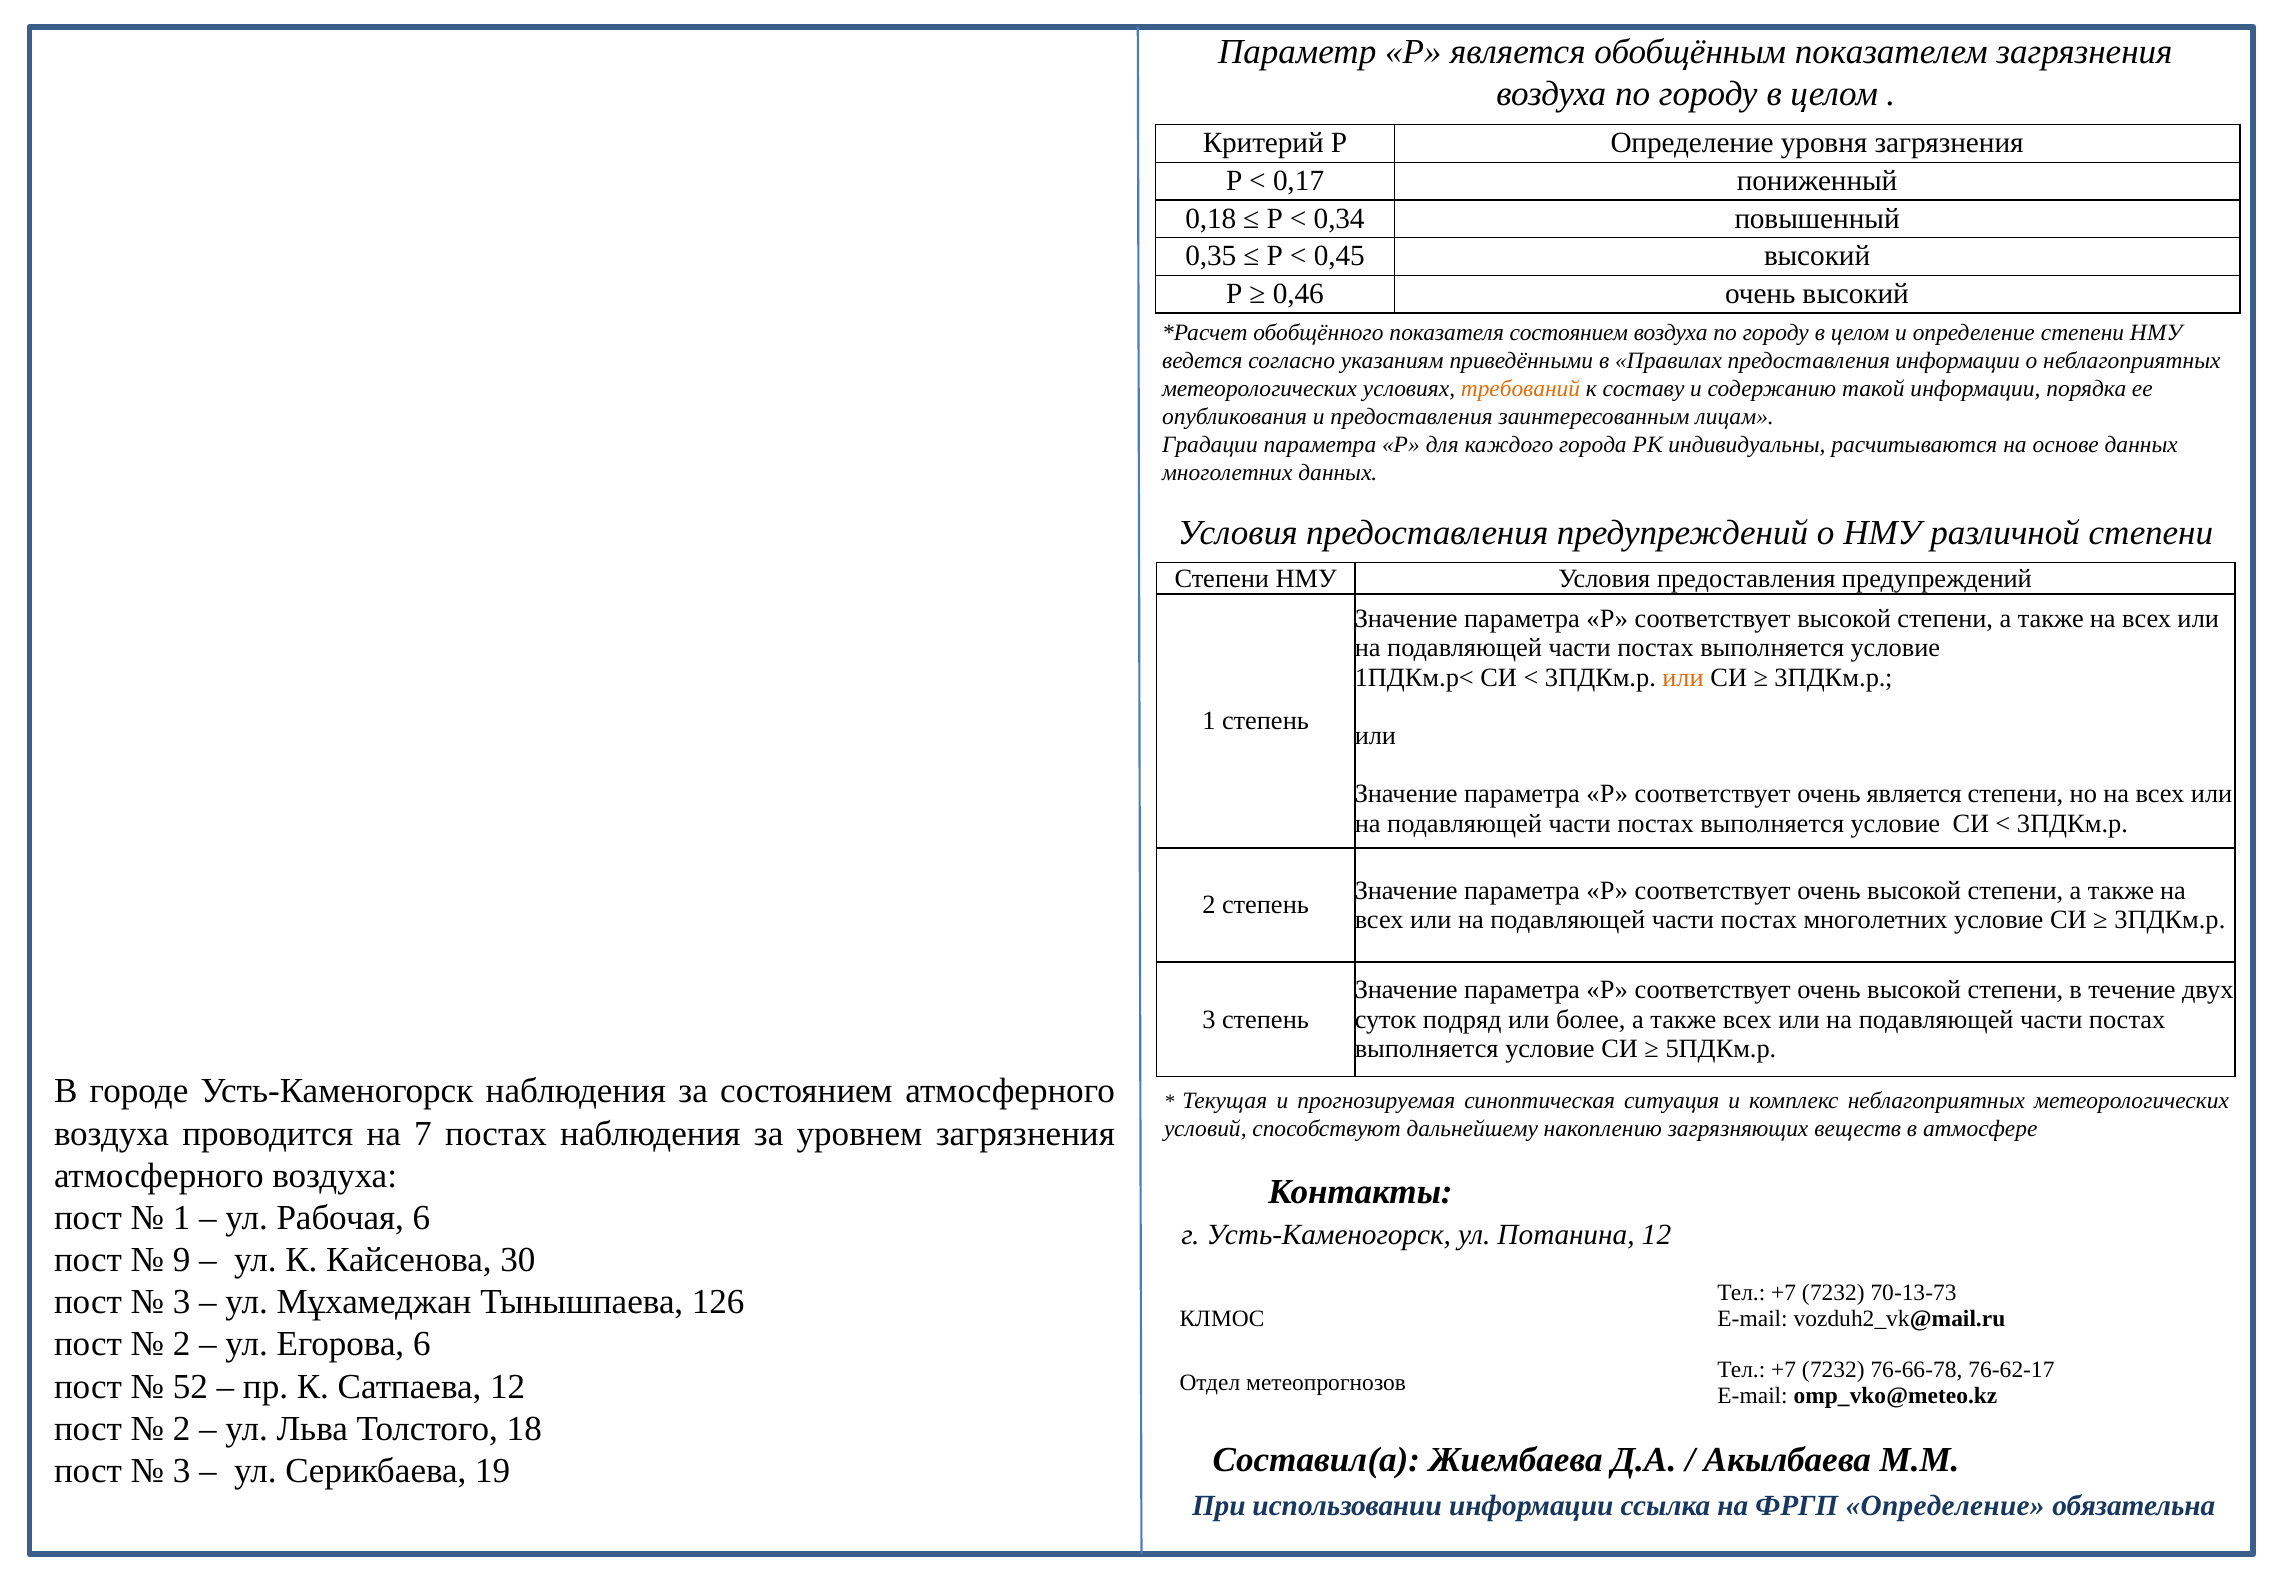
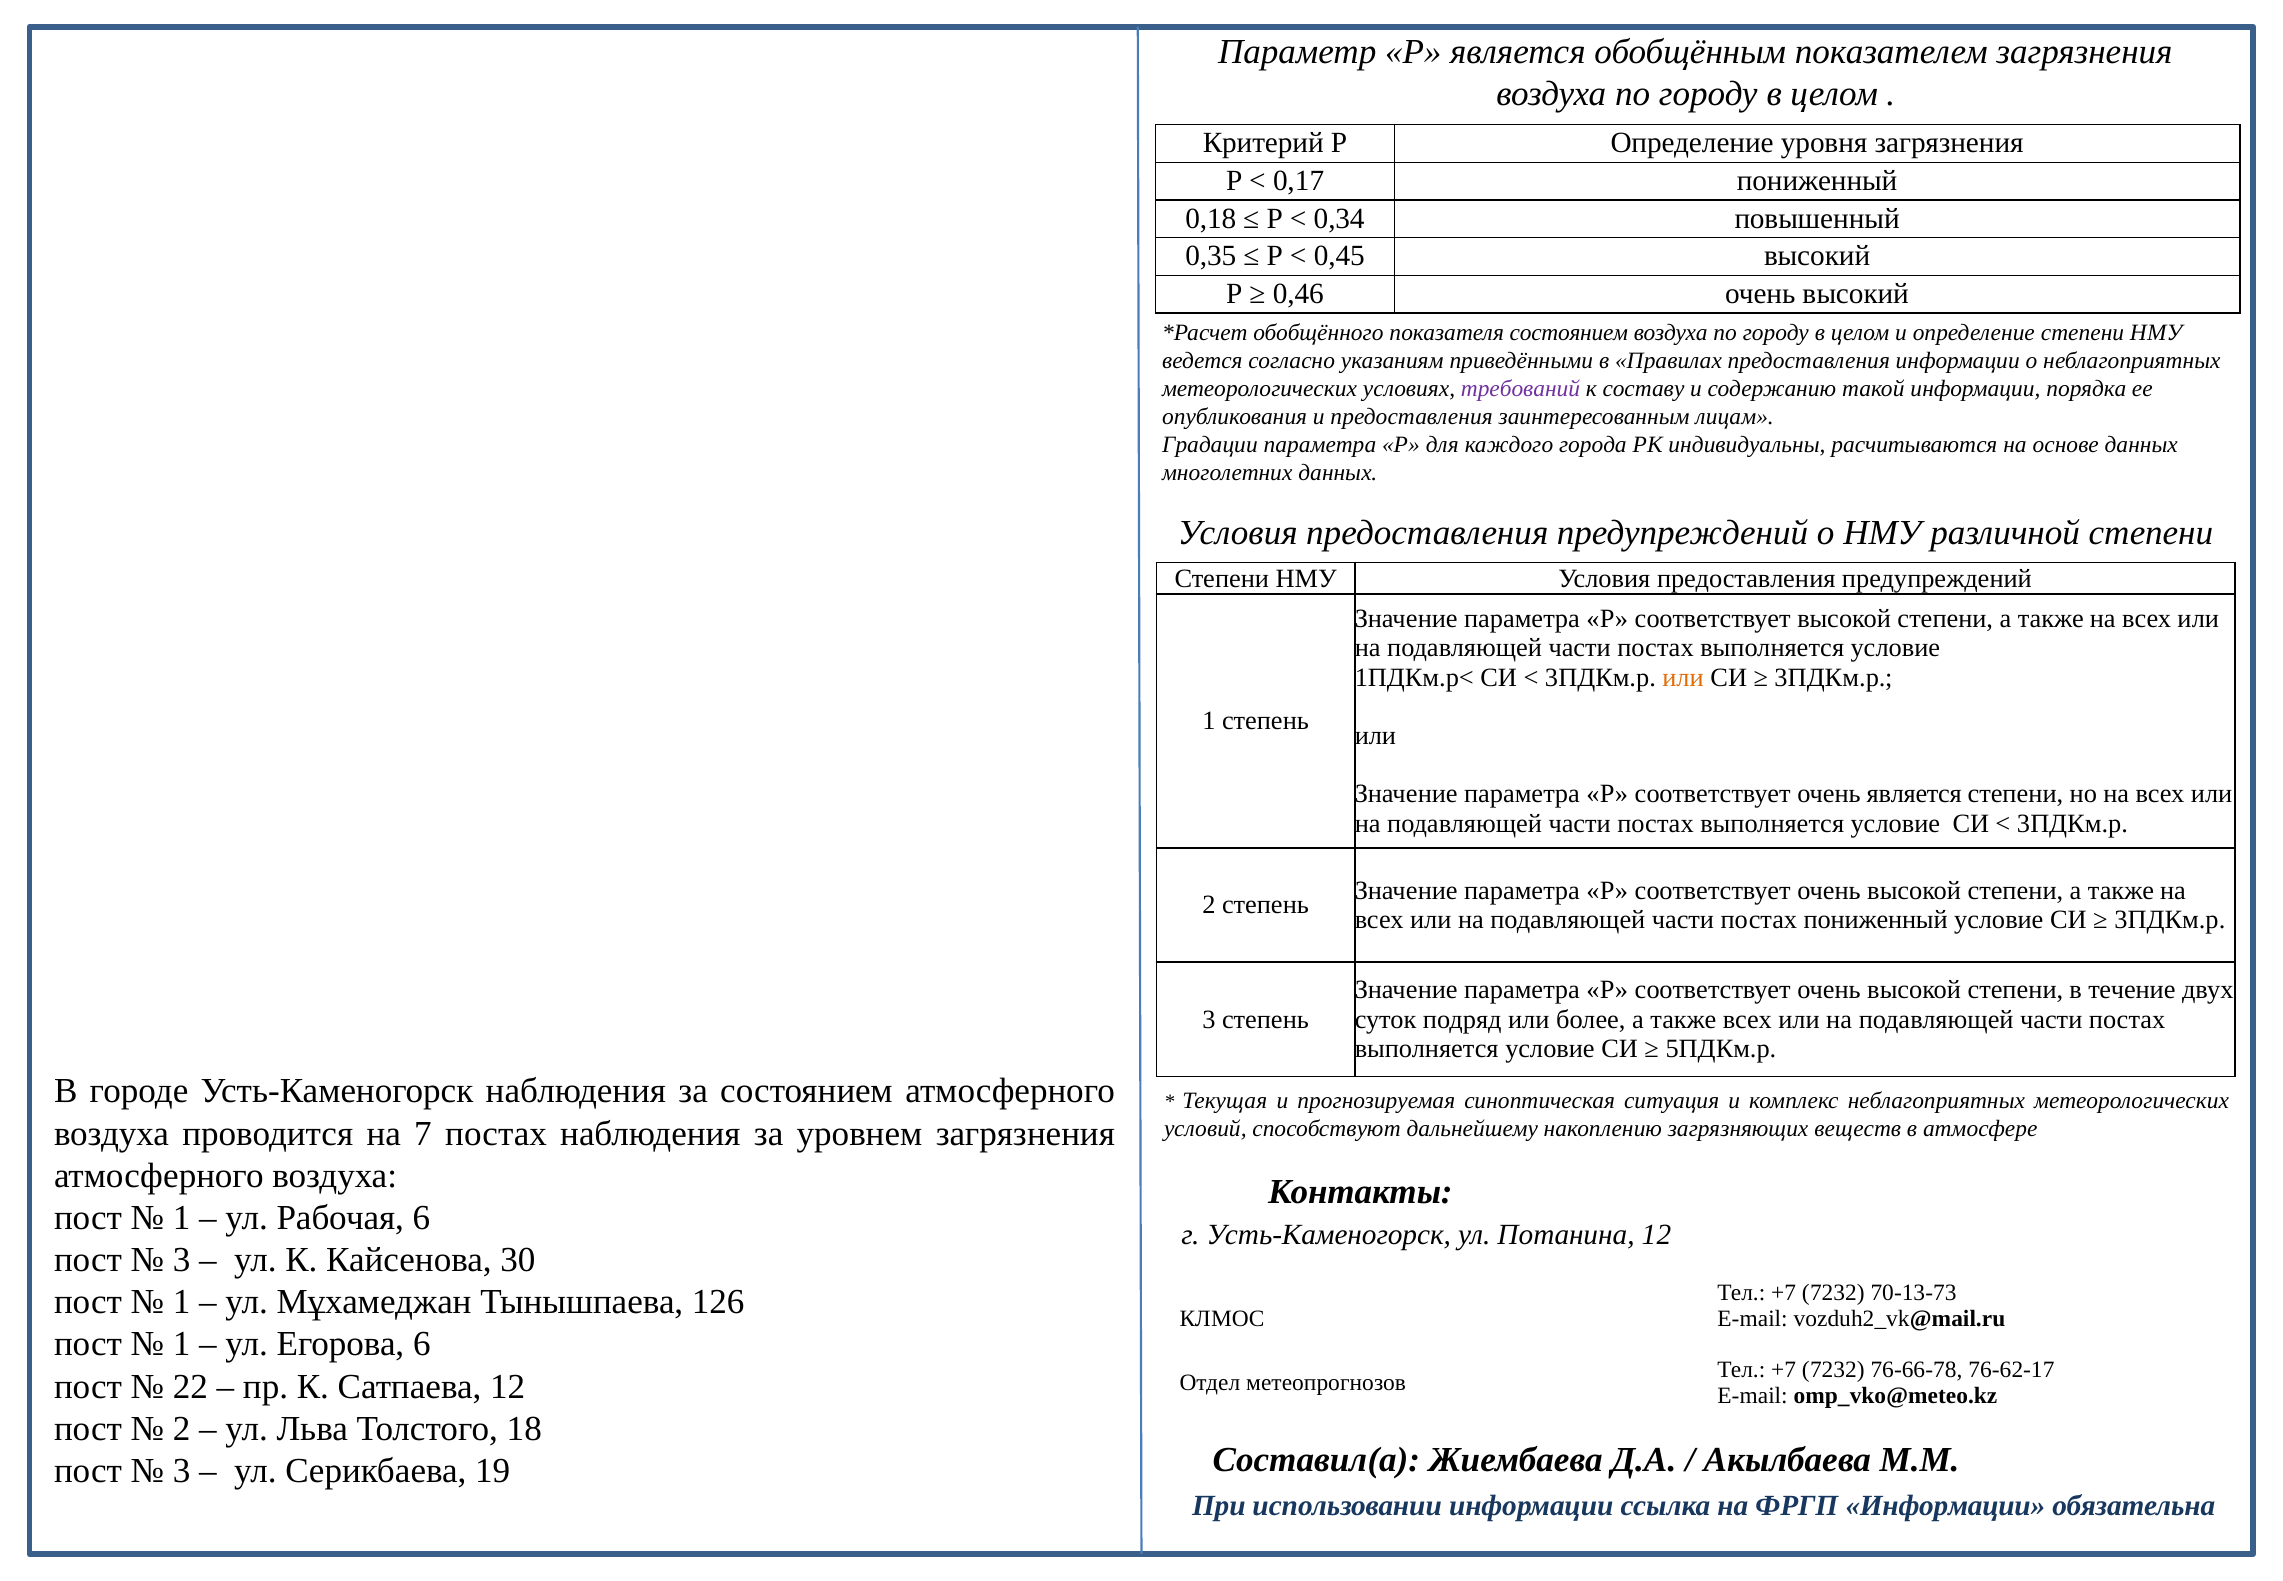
требований colour: orange -> purple (1520, 389)
постах многолетних: многолетних -> пониженный (1876, 920)
9: 9 -> 3 (182, 1260)
3: 3 -> 1 (182, 1302)
2: 2 -> 1 (182, 1344)
52: 52 -> 22 (190, 1386)
ФРГП Определение: Определение -> Информации (1945, 1505)
